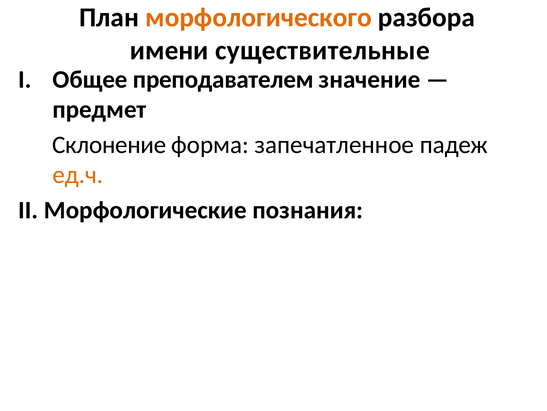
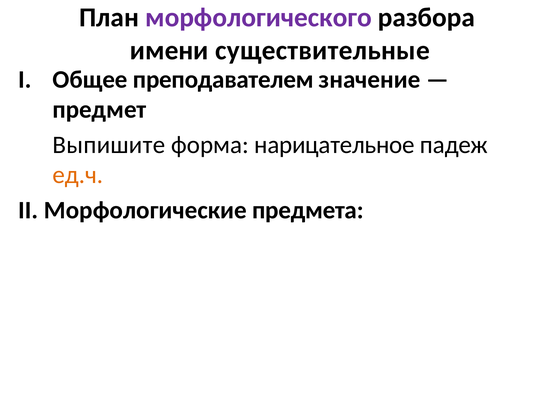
морфологического colour: orange -> purple (259, 18)
Склонение: Склонение -> Выпишите (109, 145)
запечатленное: запечатленное -> нарицательное (334, 145)
познания: познания -> предмета (308, 210)
